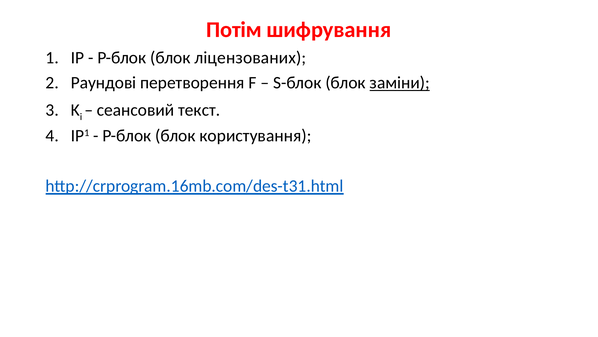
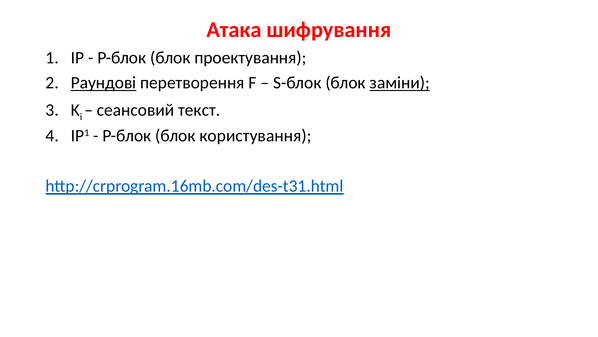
Потім: Потім -> Атака (234, 30)
ліцензованих: ліцензованих -> проектування (250, 58)
Раундові underline: none -> present (104, 83)
